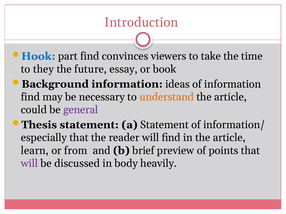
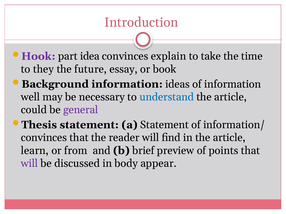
Hook colour: blue -> purple (38, 56)
part find: find -> idea (90, 56)
viewers: viewers -> explain (169, 56)
find: find -> well (30, 97)
understand colour: orange -> blue (167, 97)
especially: especially -> convinces (44, 138)
heavily: heavily -> appear (159, 164)
